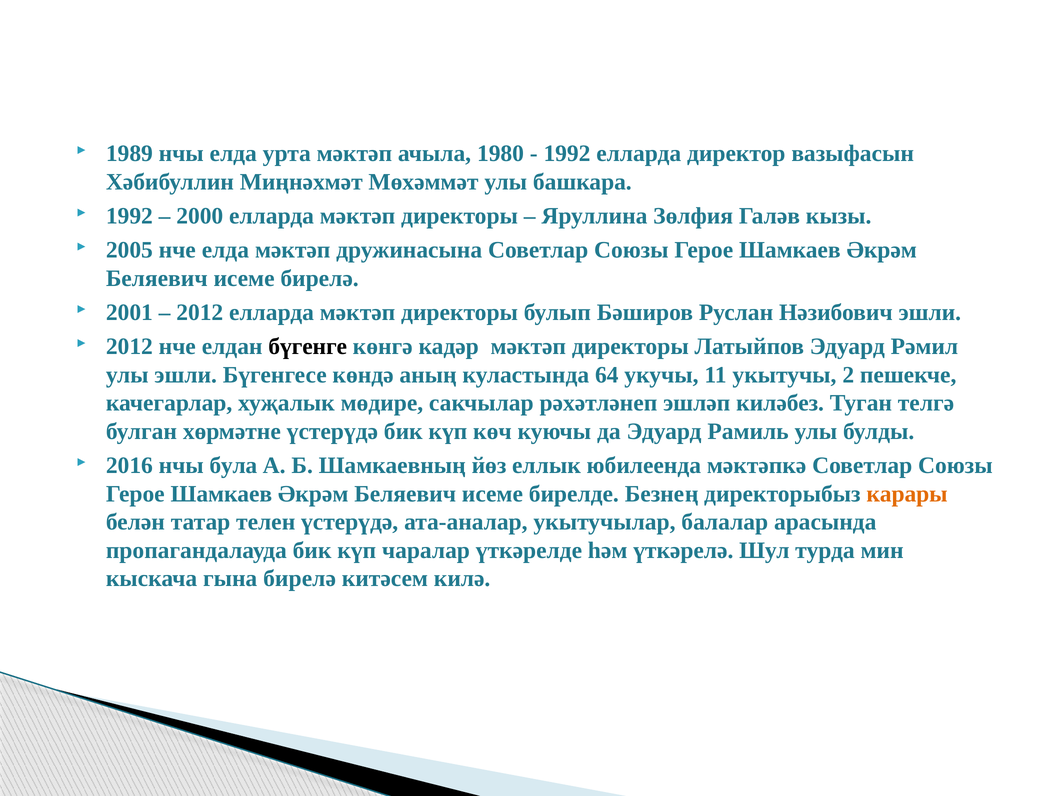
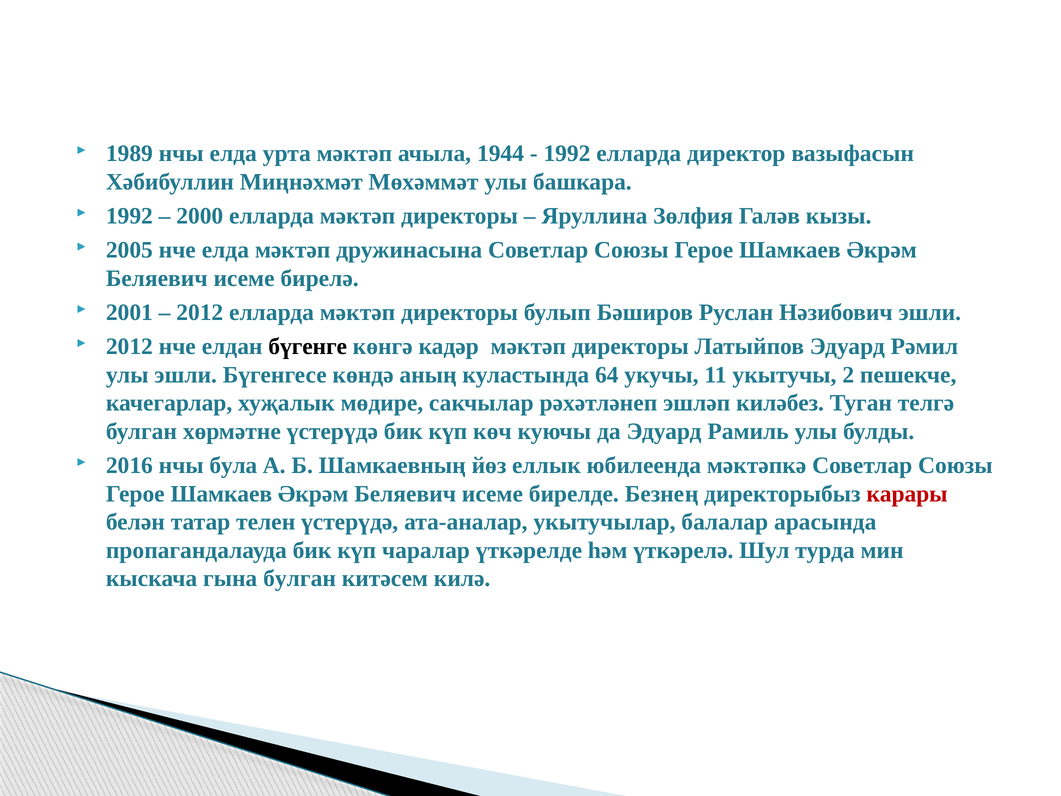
1980: 1980 -> 1944 (501, 154)
карары colour: orange -> red (907, 494)
гына бирелә: бирелә -> булган (300, 578)
